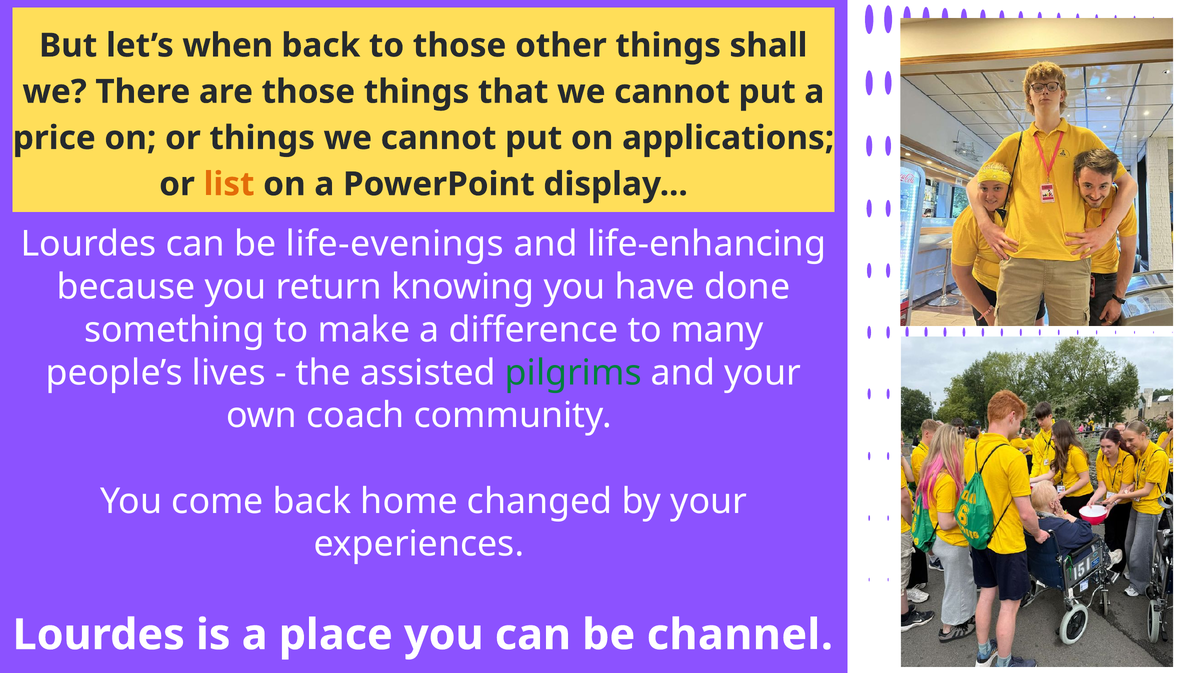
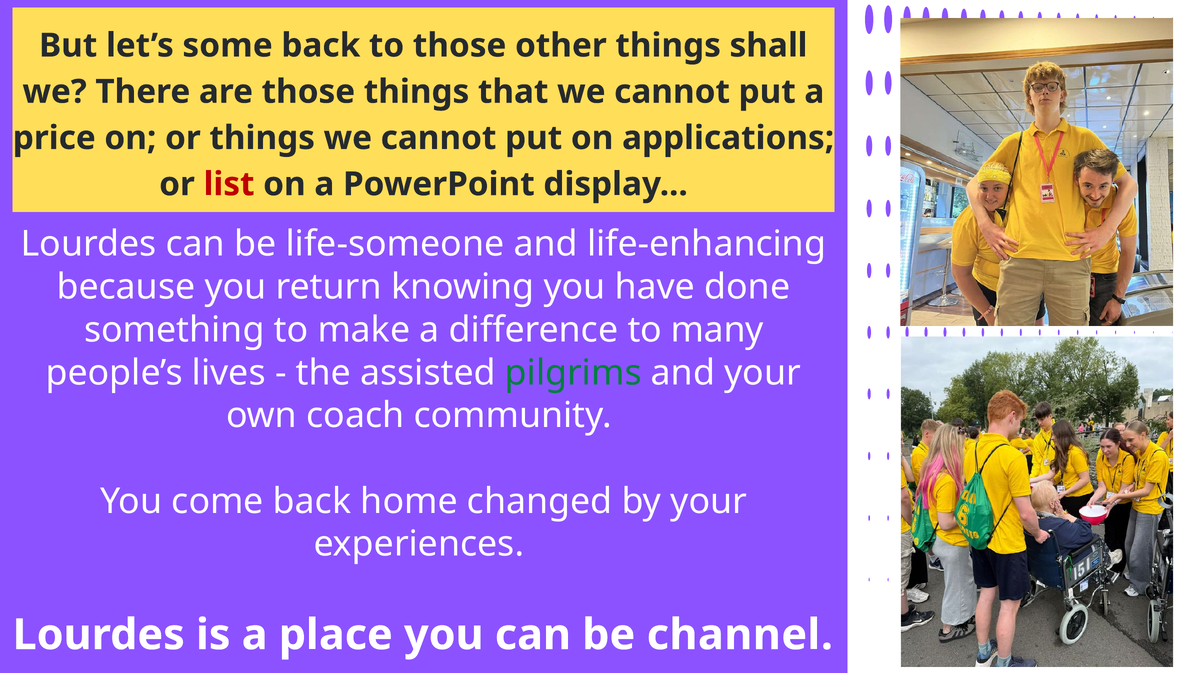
when: when -> some (228, 46)
list colour: orange -> red (229, 184)
life-evenings: life-evenings -> life-someone (395, 244)
